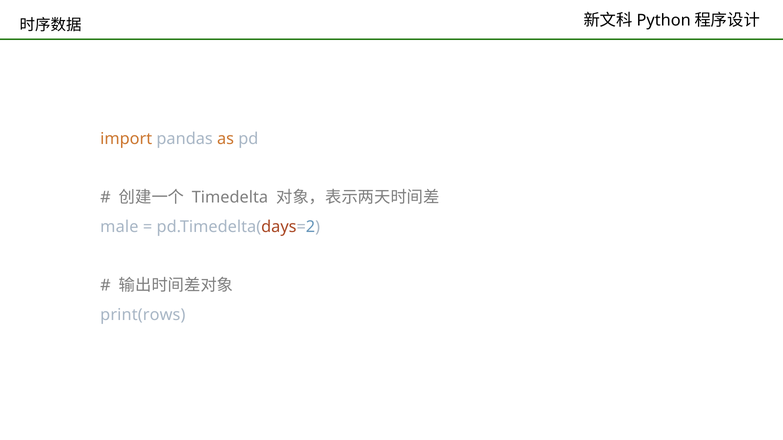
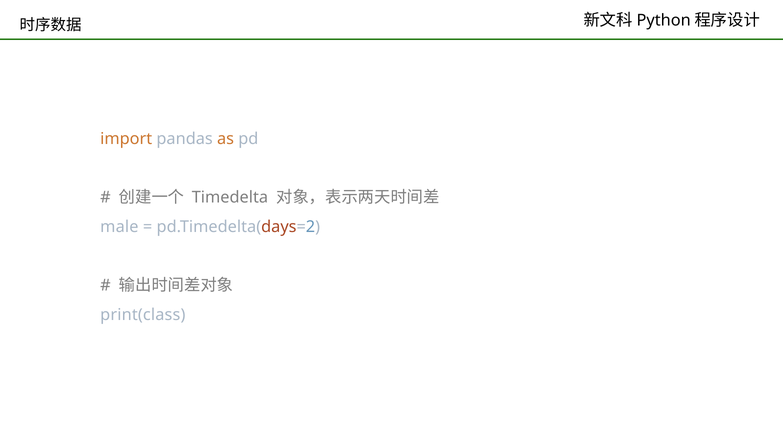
print(rows: print(rows -> print(class (143, 315)
